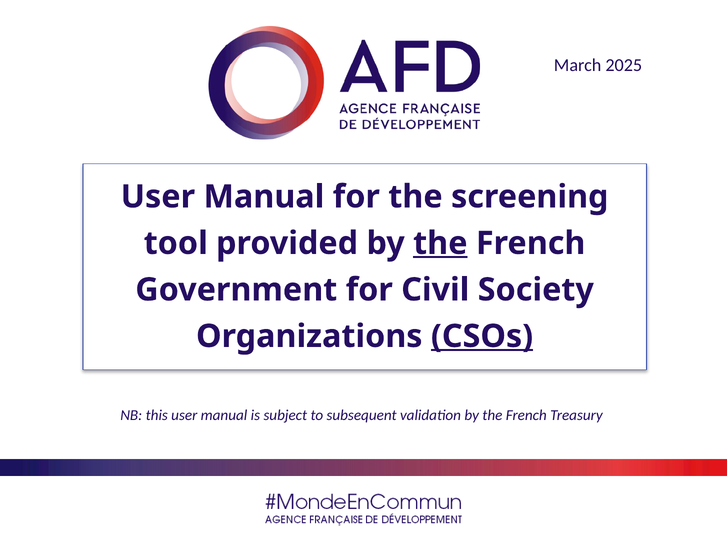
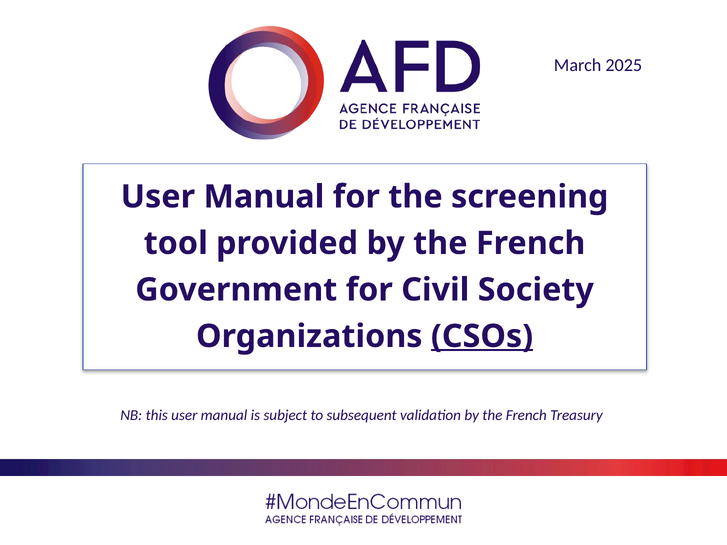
the underline: present -> none (440, 243)
